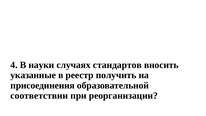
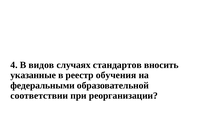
науки: науки -> видов (41, 65)
получить: получить -> обучения (116, 75)
присоединения: присоединения -> федеральными (43, 85)
